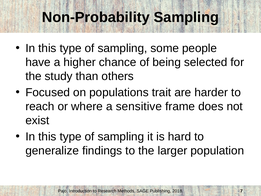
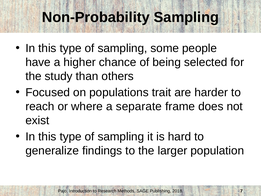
sensitive: sensitive -> separate (139, 106)
